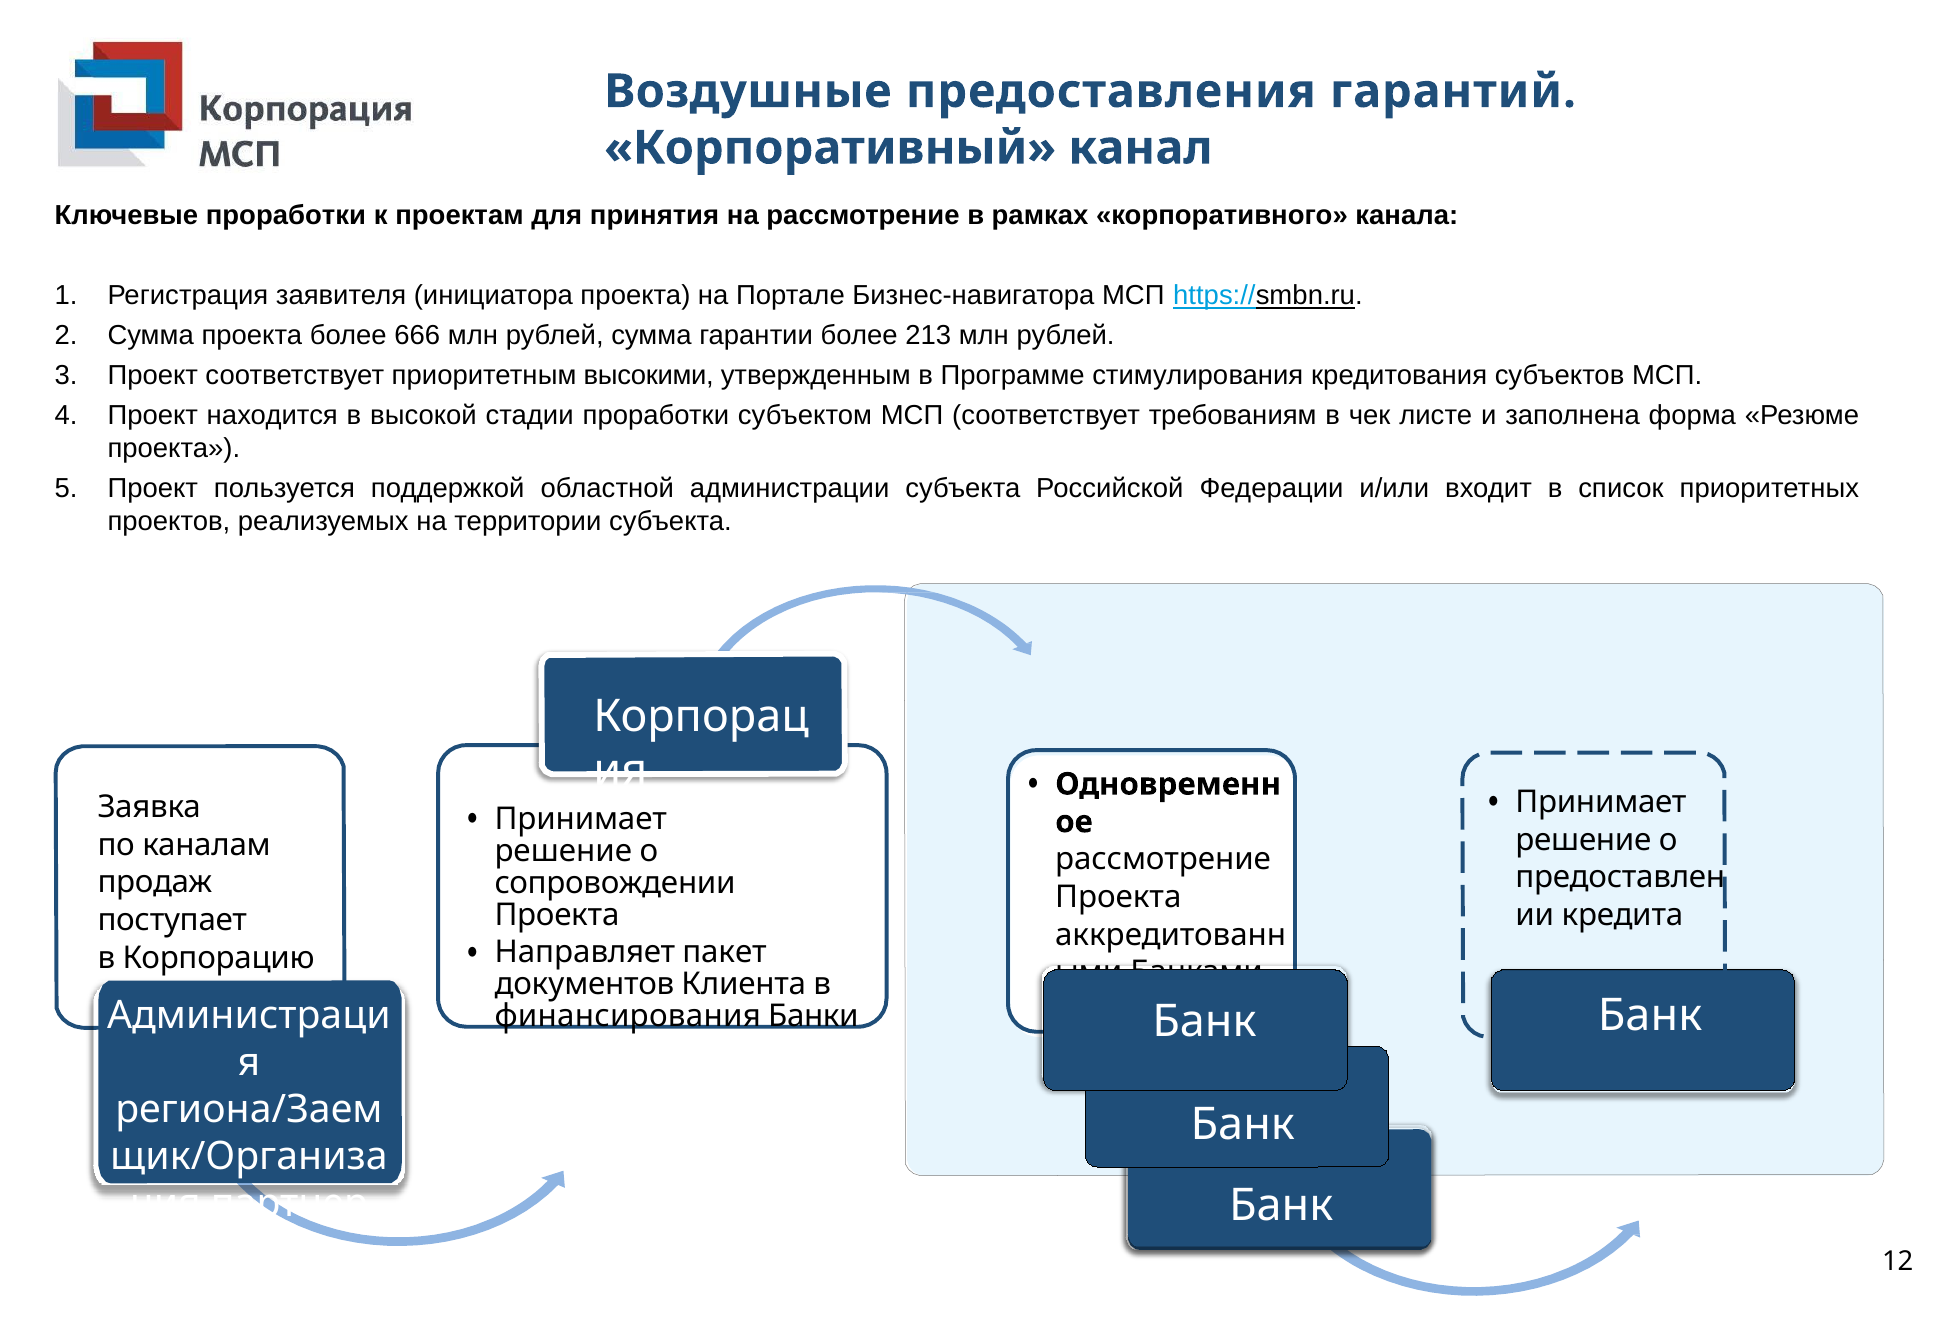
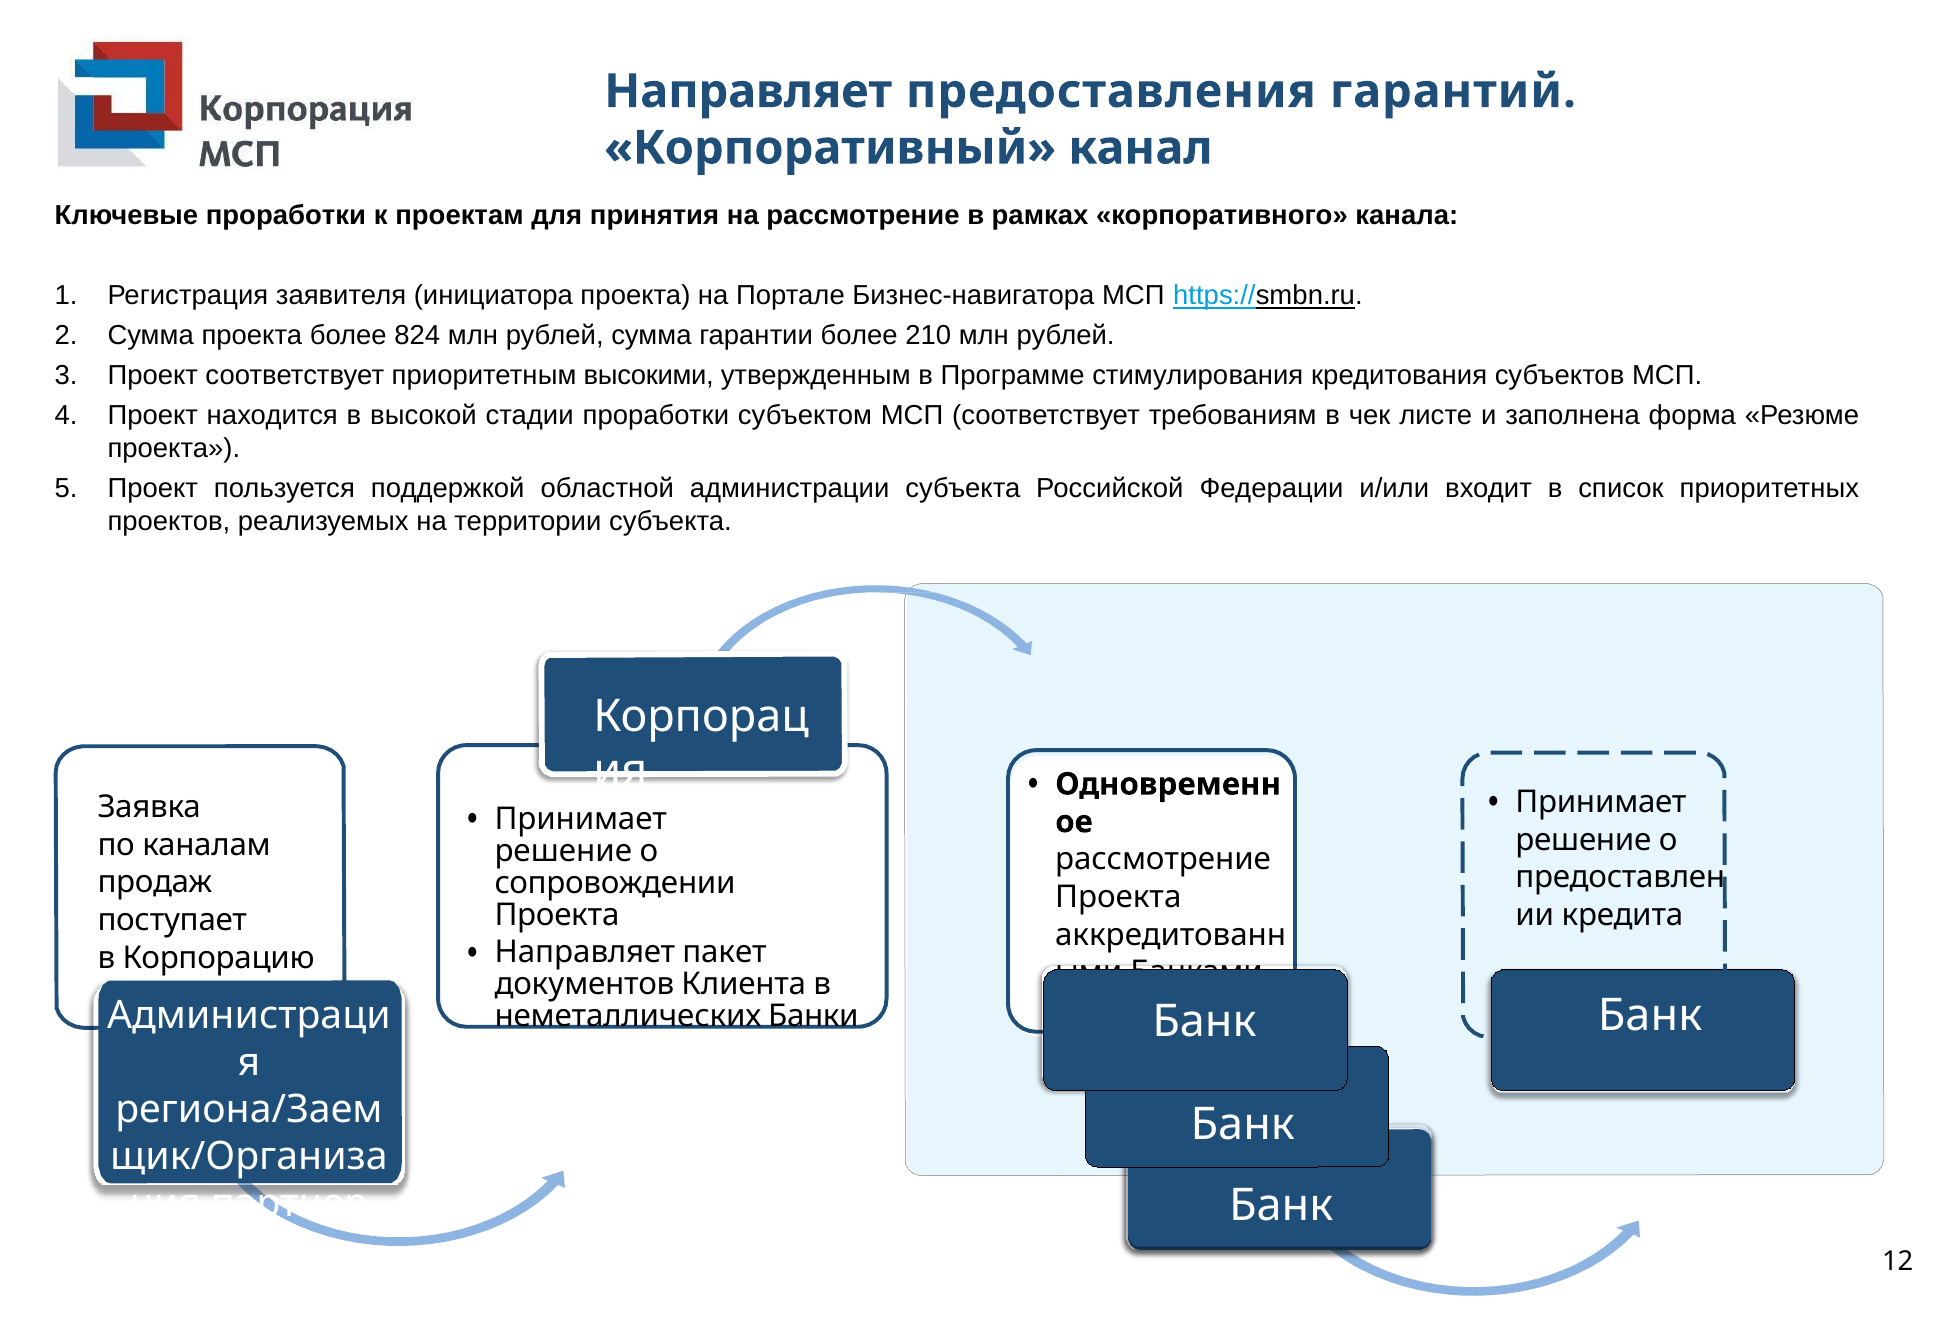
Воздушные: Воздушные -> Направляет (748, 91)
666: 666 -> 824 (417, 336)
213: 213 -> 210 (928, 336)
финансирования: финансирования -> неметаллических (628, 1016)
